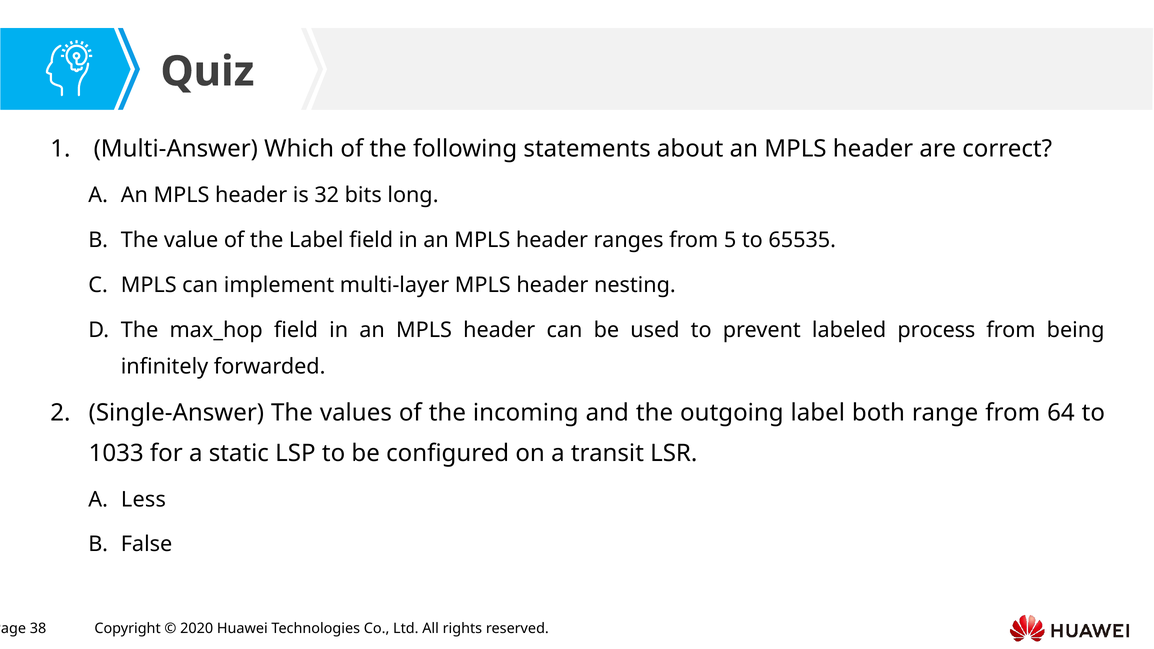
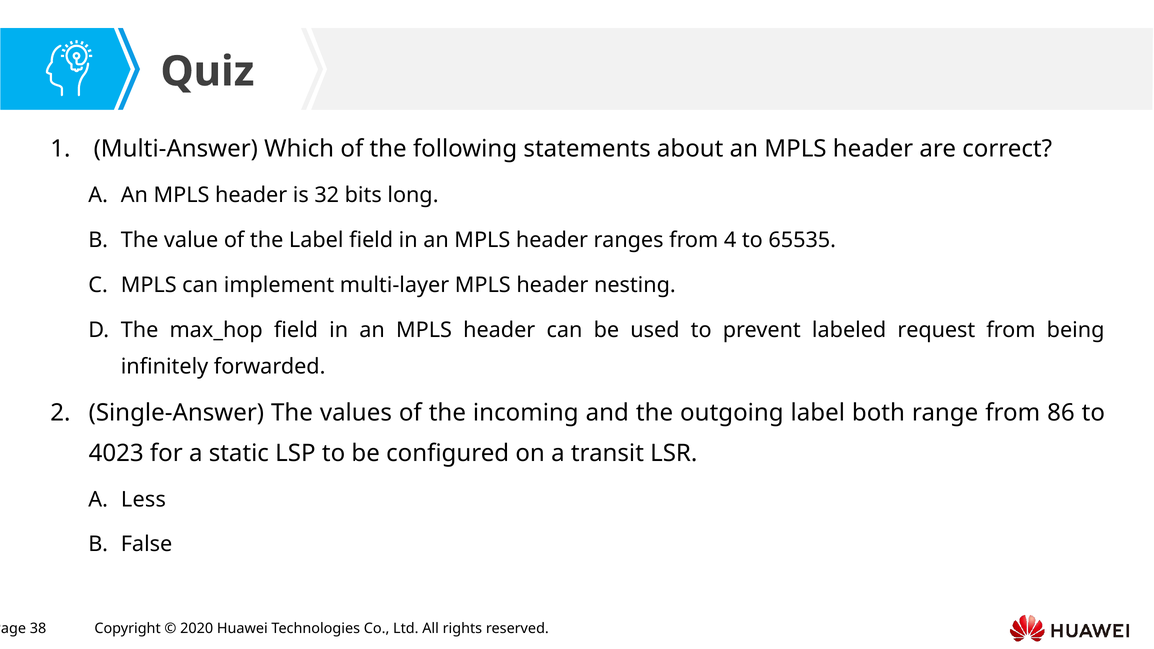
5: 5 -> 4 (730, 240)
process: process -> request (936, 330)
64: 64 -> 86 (1061, 413)
1033: 1033 -> 4023 (116, 453)
